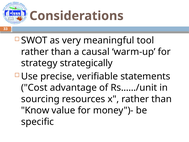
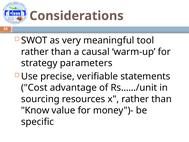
strategically: strategically -> parameters (86, 63)
